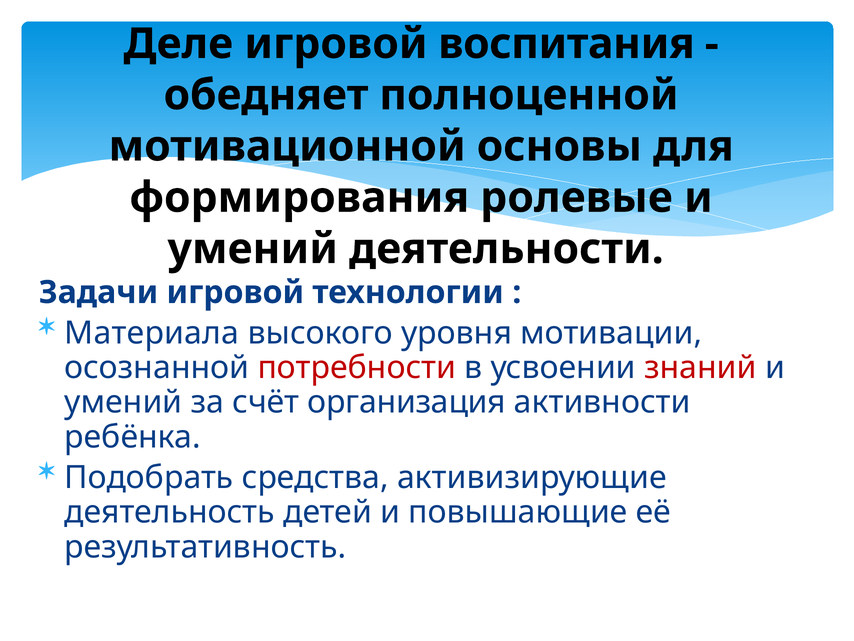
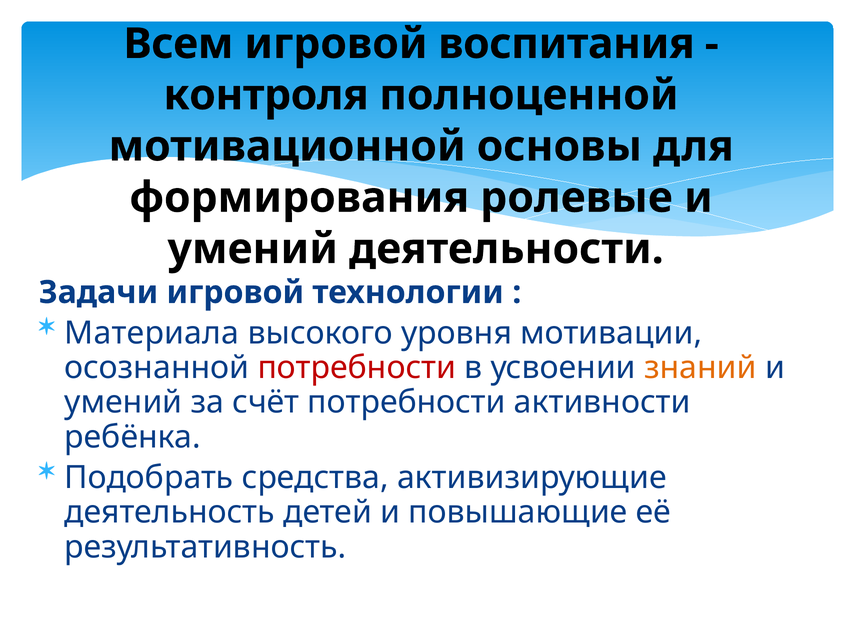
Деле: Деле -> Всем (178, 44)
обедняет: обедняет -> контроля (266, 95)
знаний colour: red -> orange (700, 367)
счёт организация: организация -> потребности (407, 402)
